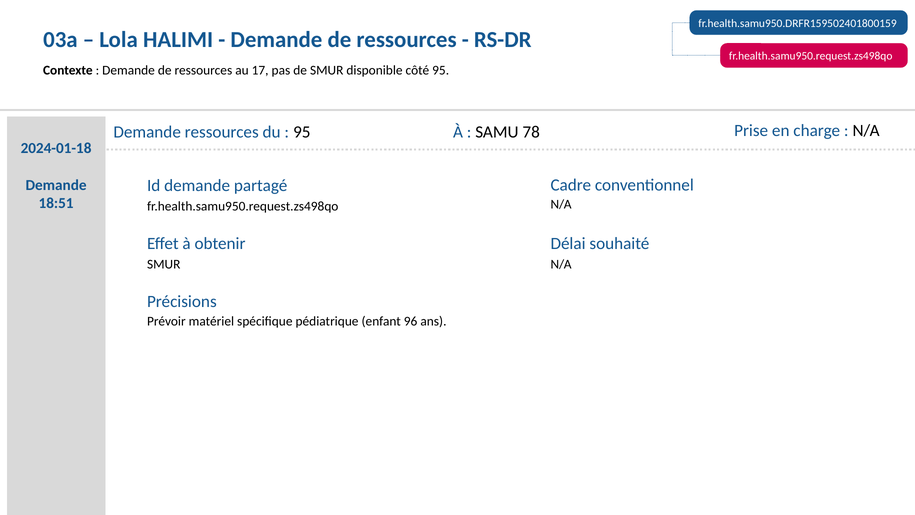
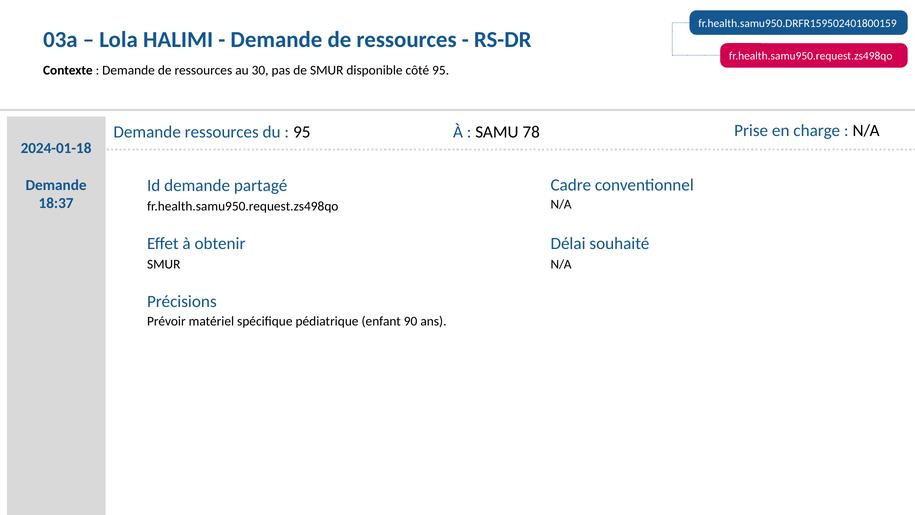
17: 17 -> 30 (260, 70)
18:51: 18:51 -> 18:37 (56, 203)
96: 96 -> 90 (411, 321)
